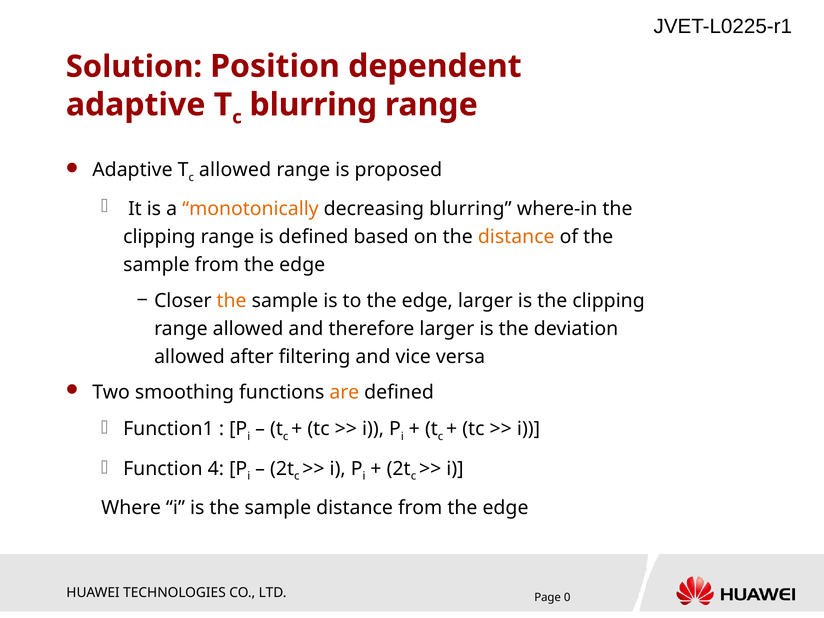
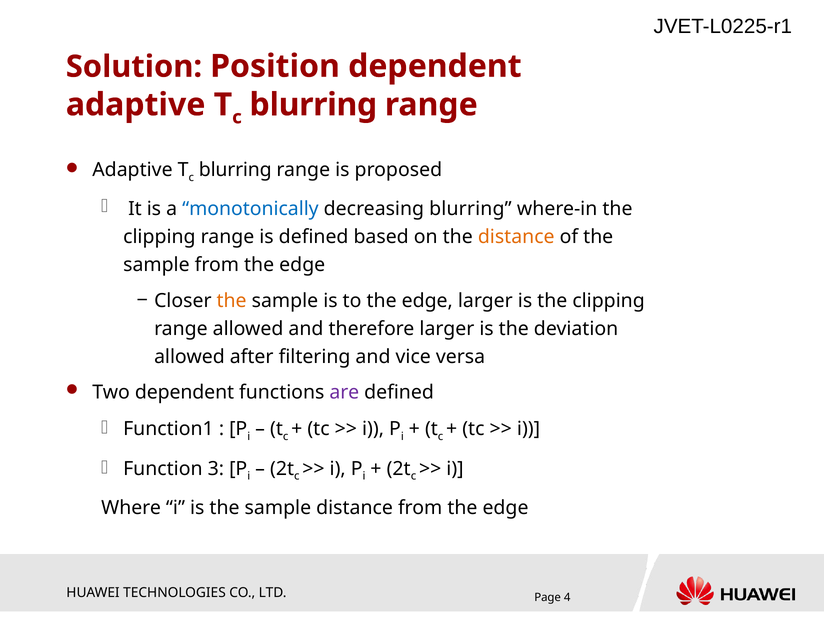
allowed: allowed -> blurring (235, 170)
monotonically colour: orange -> blue (250, 209)
Two smoothing: smoothing -> dependent (184, 393)
are colour: orange -> purple (344, 393)
4: 4 -> 3 (216, 469)
0: 0 -> 4 (567, 597)
